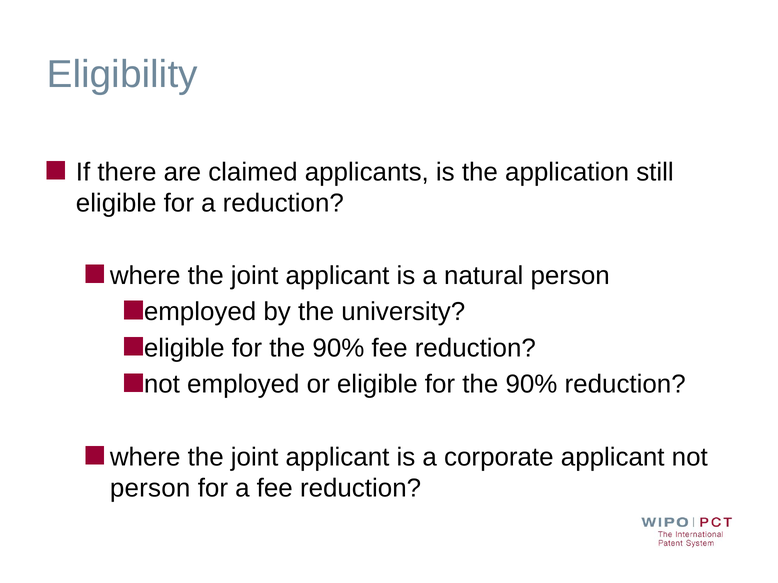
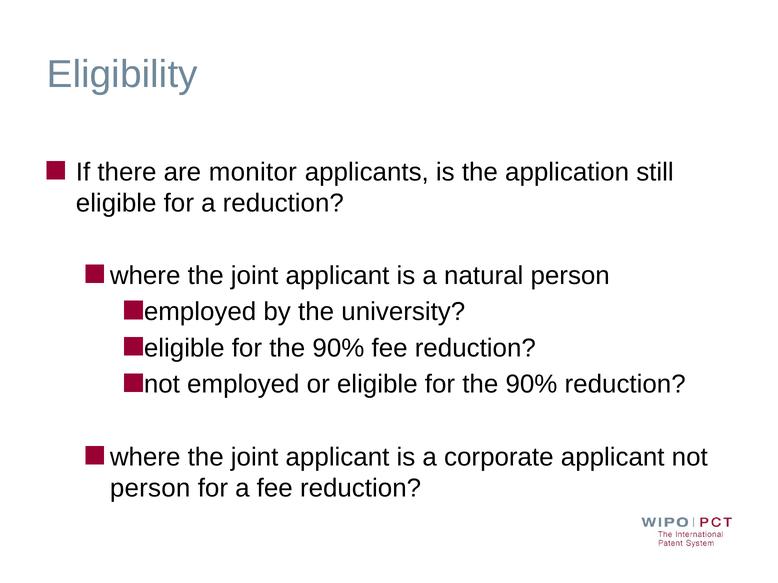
claimed: claimed -> monitor (253, 172)
